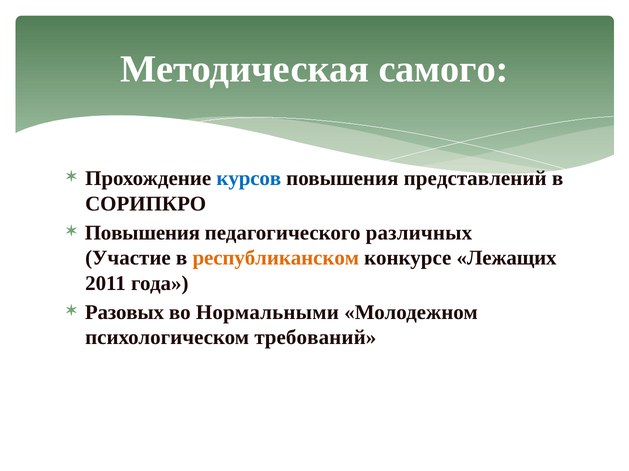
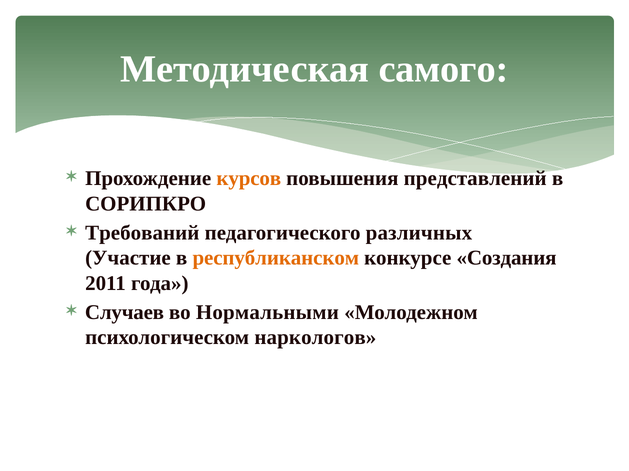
курсов colour: blue -> orange (249, 179)
Повышения: Повышения -> Требований (142, 233)
Лежащих: Лежащих -> Создания (507, 258)
Разовых: Разовых -> Случаев (125, 313)
требований: требований -> наркологов (315, 338)
